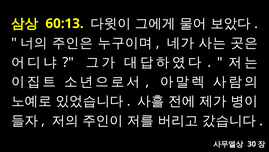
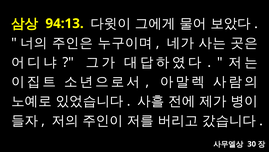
60:13: 60:13 -> 94:13 (65, 23)
